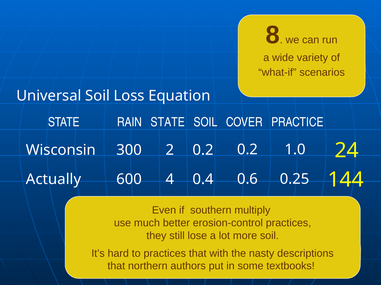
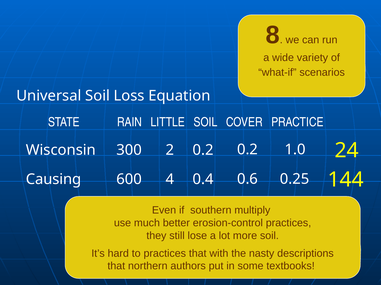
RAIN STATE: STATE -> LITTLE (168, 122)
Actually: Actually -> Causing (54, 180)
